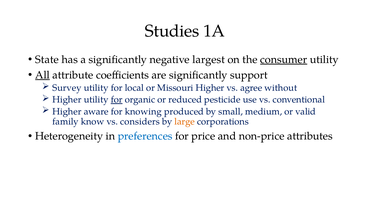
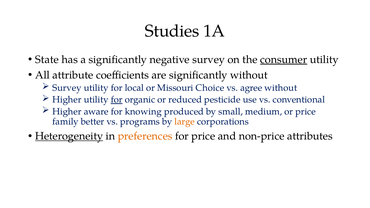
negative largest: largest -> survey (209, 60)
All underline: present -> none (42, 75)
significantly support: support -> without (249, 75)
Missouri Higher: Higher -> Choice (210, 88)
or valid: valid -> price (306, 112)
know: know -> better (93, 122)
considers: considers -> programs (140, 122)
Heterogeneity underline: none -> present (69, 136)
preferences colour: blue -> orange (145, 136)
